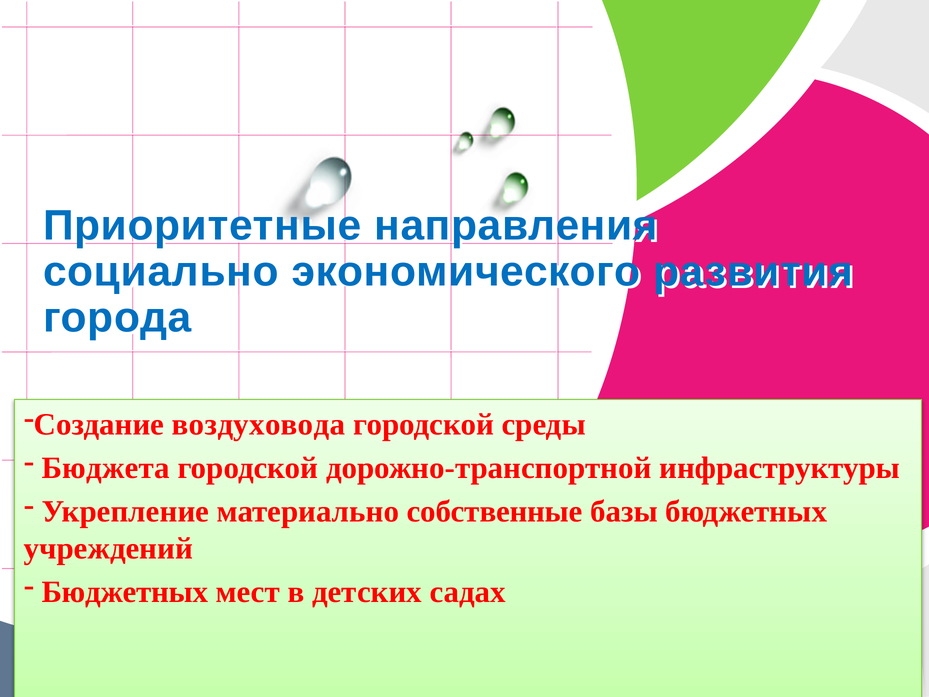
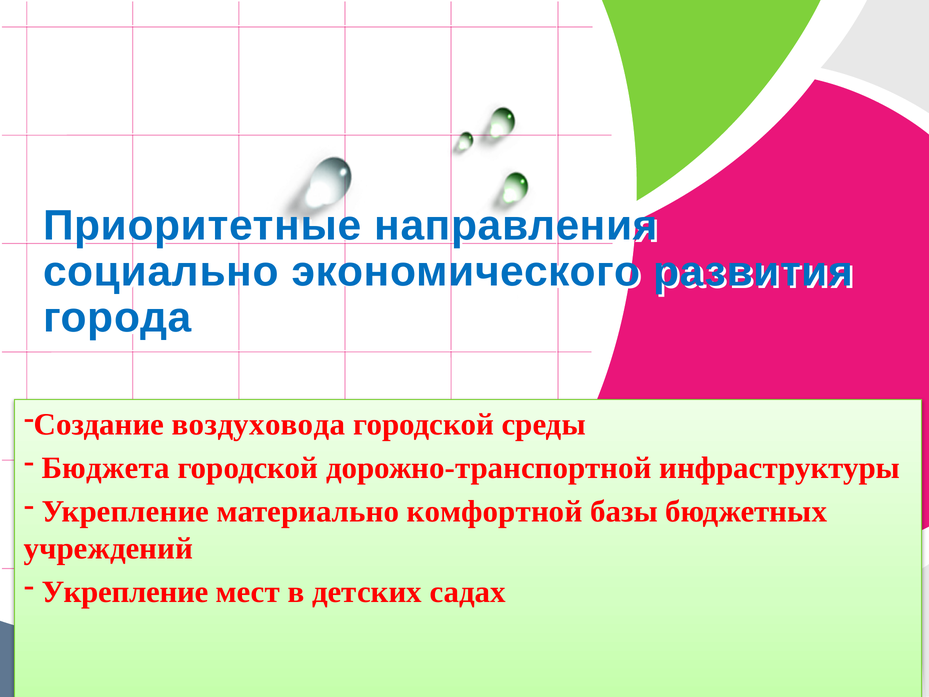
собственные: собственные -> комфортной (495, 511)
Бюджетных: Бюджетных -> Укрепление (125, 592)
